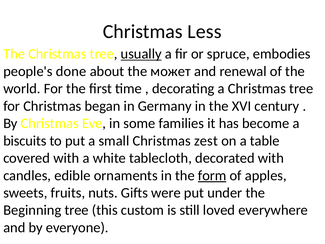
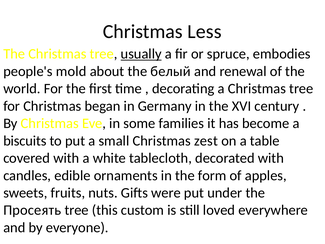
done: done -> mold (71, 71)
может: может -> белый (171, 71)
form underline: present -> none (212, 175)
Beginning: Beginning -> Просеять (32, 210)
